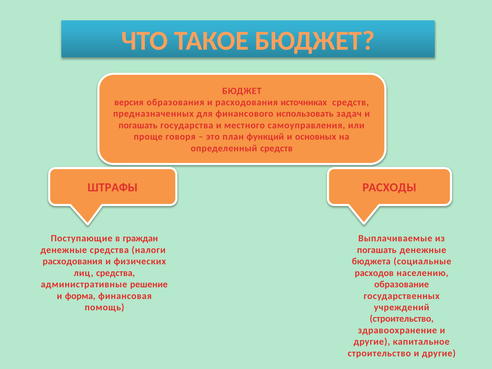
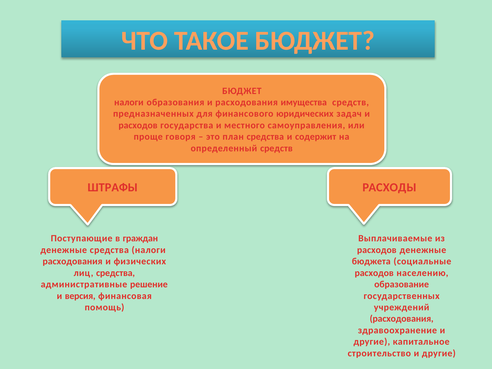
версия: версия -> налоги (129, 102)
источниках: источниках -> имущества (304, 102)
использовать: использовать -> юридических (305, 114)
погашать: погашать -> расходов (138, 125)
план функций: функций -> средства (265, 137)
основных: основных -> содержит (316, 137)
погашать: погашать -> расходов (377, 250)
форма: форма -> версия (80, 296)
строительство: строительство -> расходования (402, 319)
